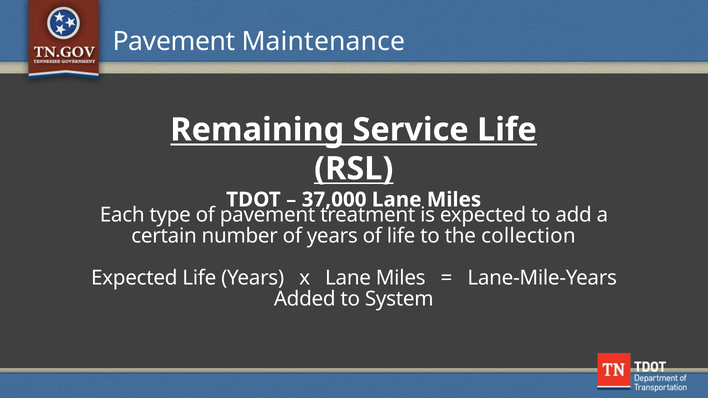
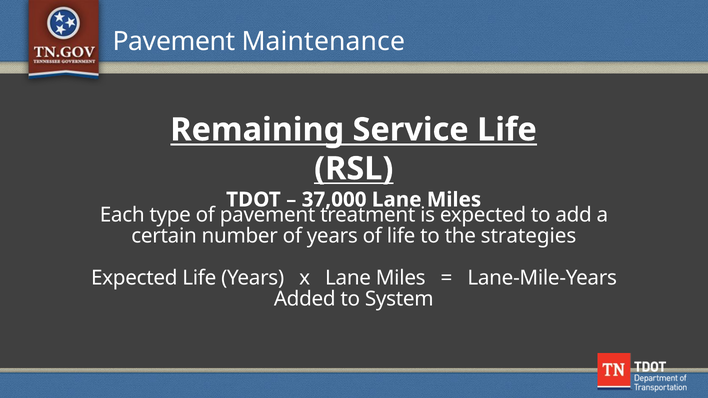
collection: collection -> strategies (529, 236)
